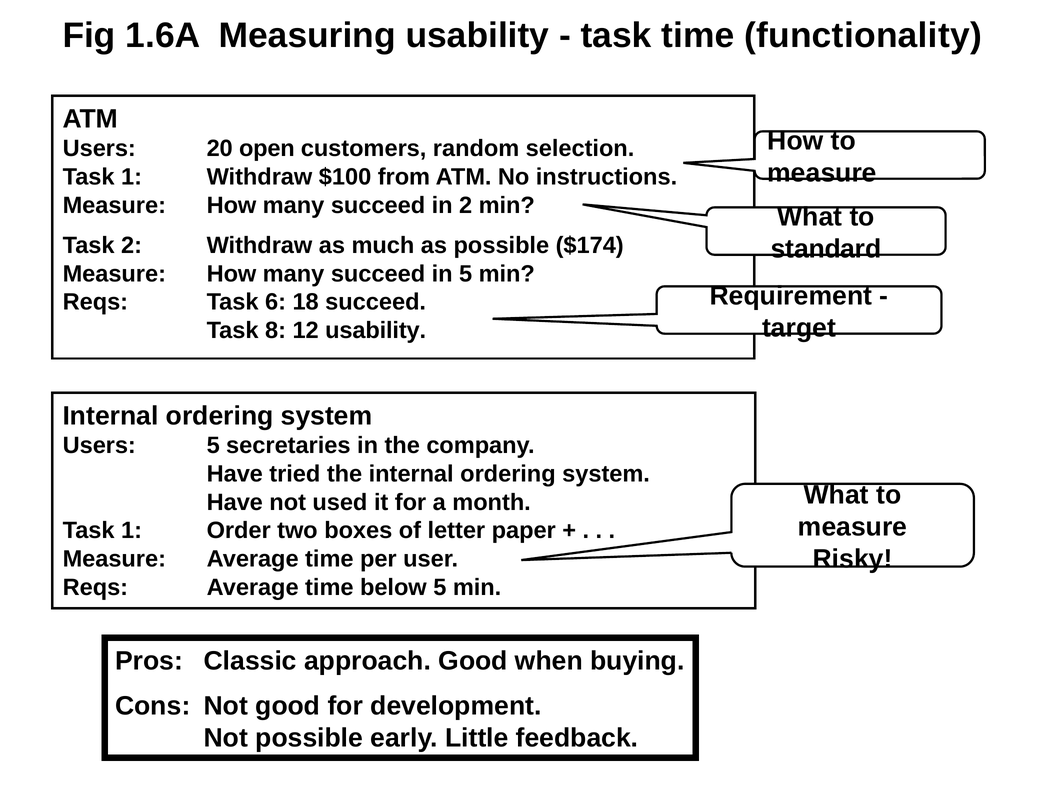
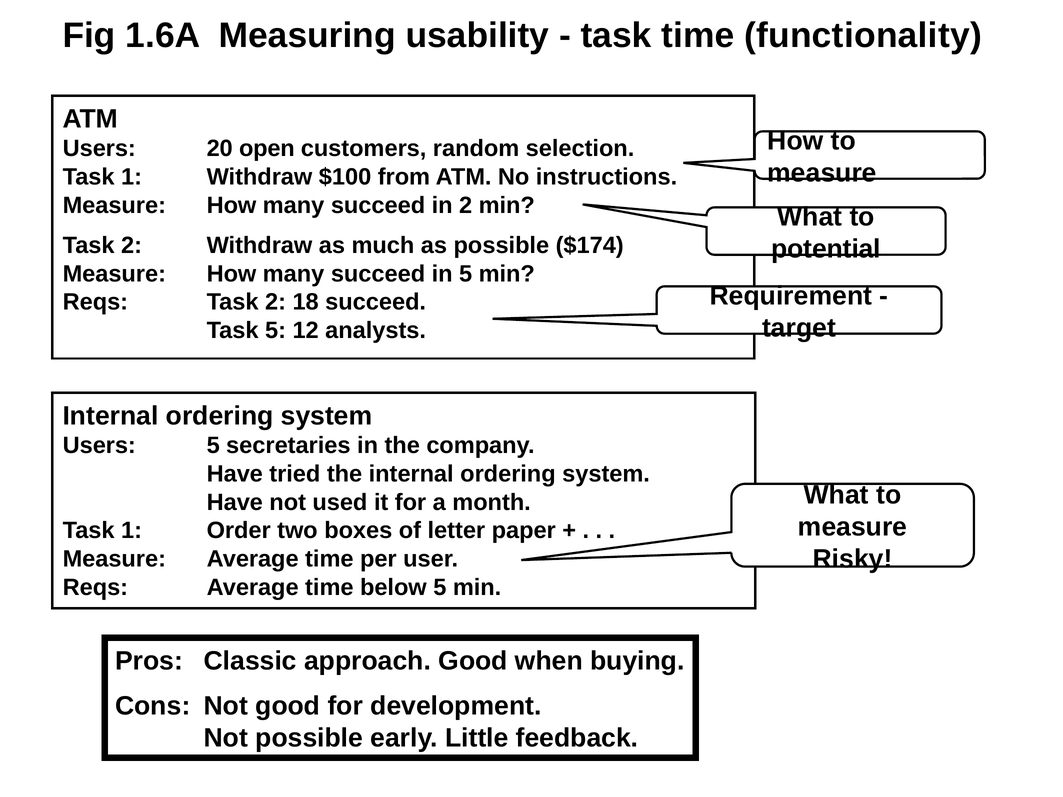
standard: standard -> potential (826, 249)
Reqs Task 6: 6 -> 2 (276, 302)
Task 8: 8 -> 5 (276, 330)
12 usability: usability -> analysts (376, 330)
